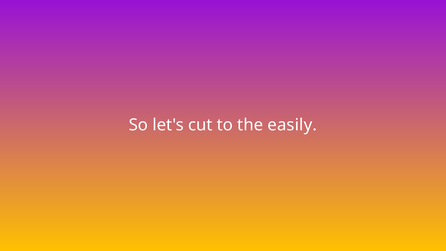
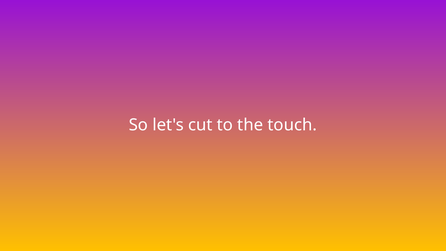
easily: easily -> touch (292, 125)
